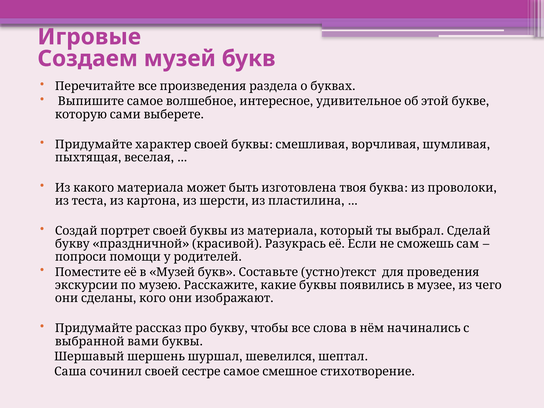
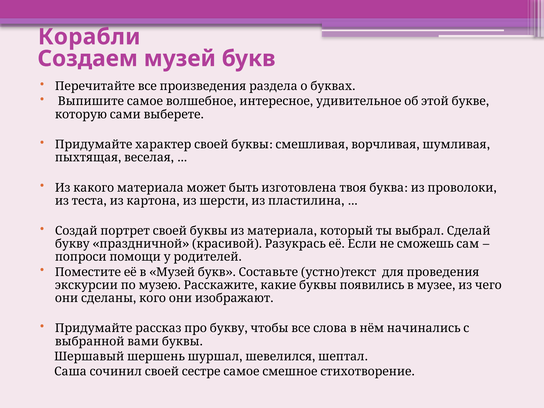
Игровые: Игровые -> Корабли (89, 37)
